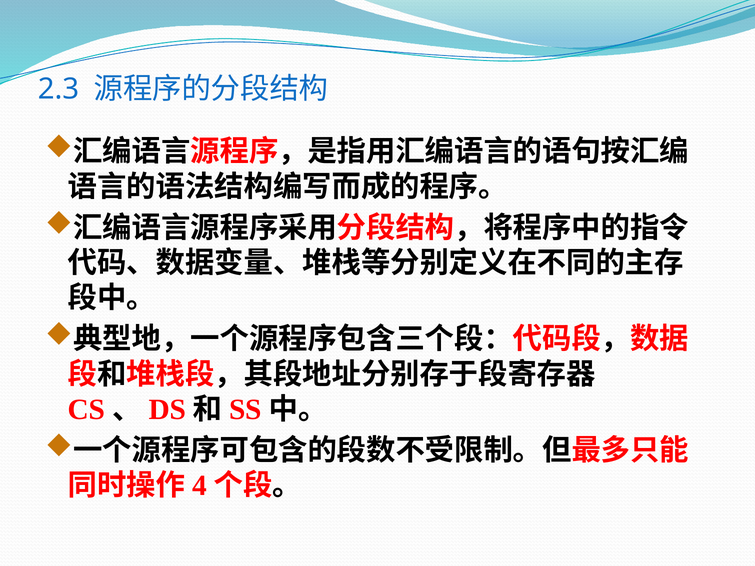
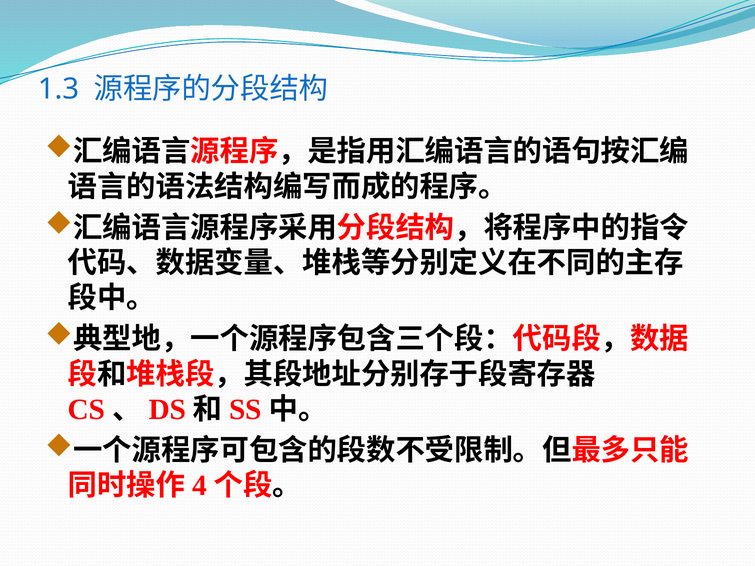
2.3: 2.3 -> 1.3 (58, 89)
